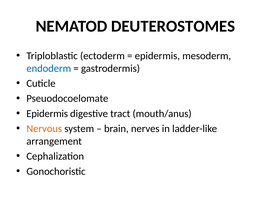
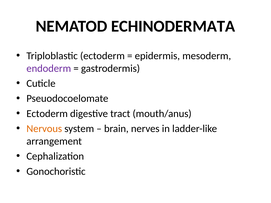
DEUTEROSTOMES: DEUTEROSTOMES -> ECHINODERMATA (173, 26)
endoderm colour: blue -> purple (49, 68)
Epidermis: Epidermis -> Ectoderm (47, 114)
